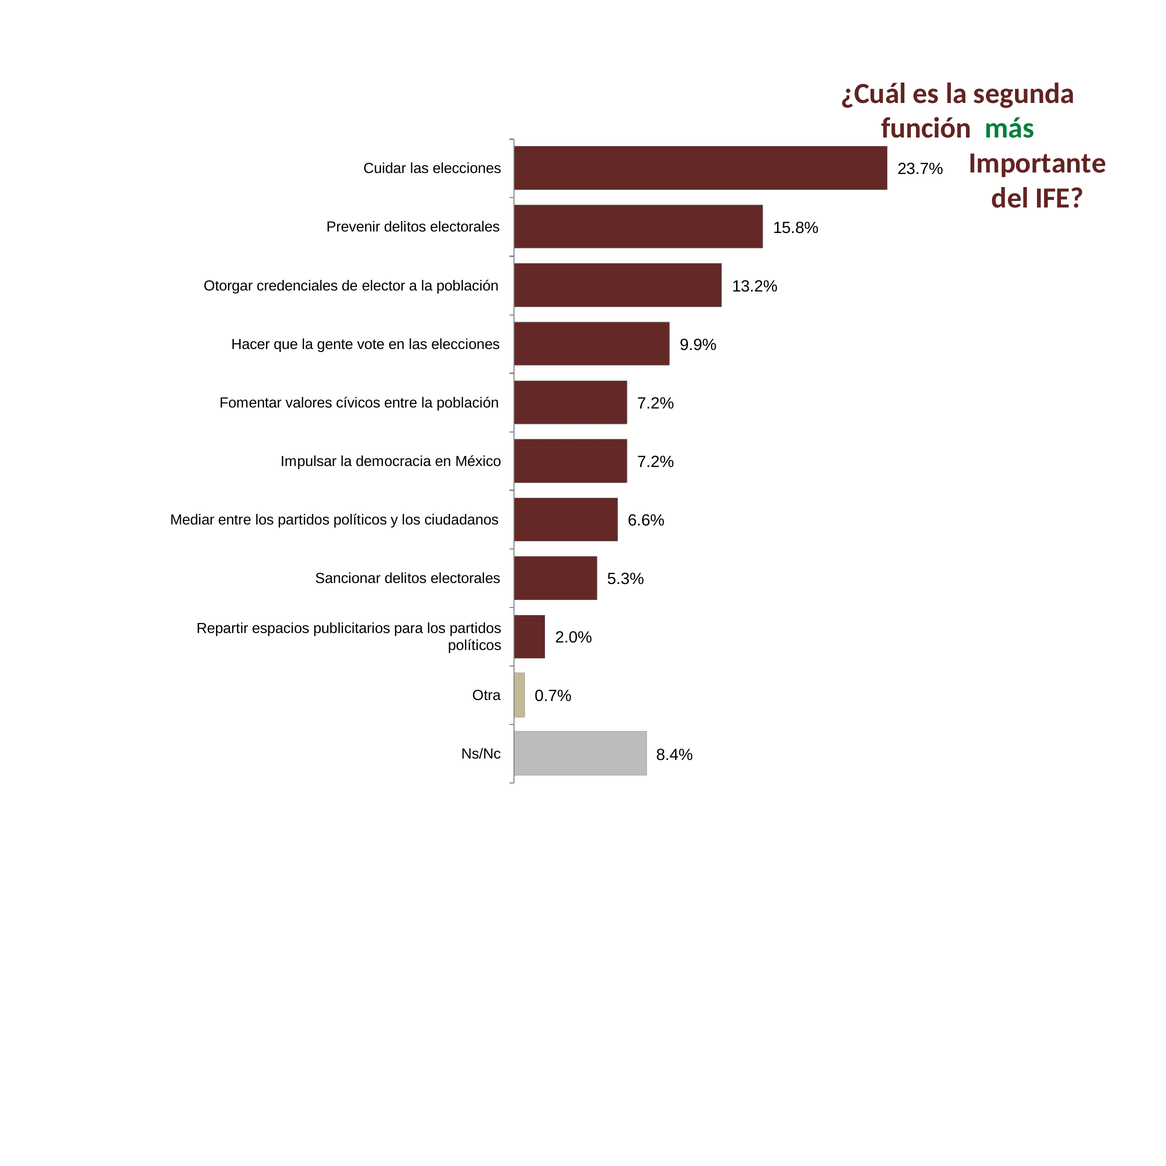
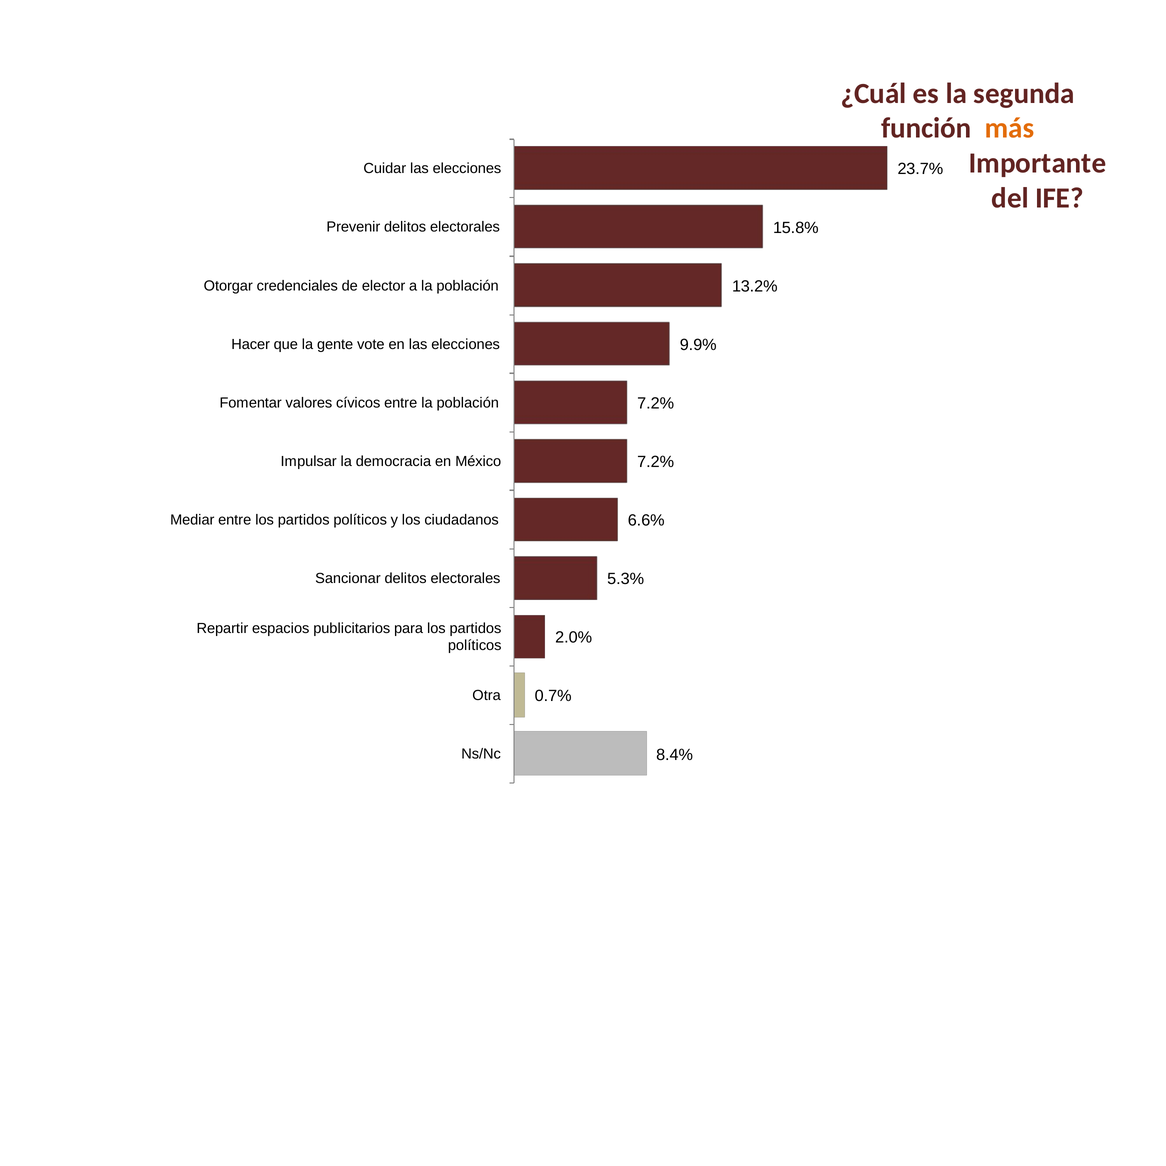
más colour: green -> orange (1010, 128)
